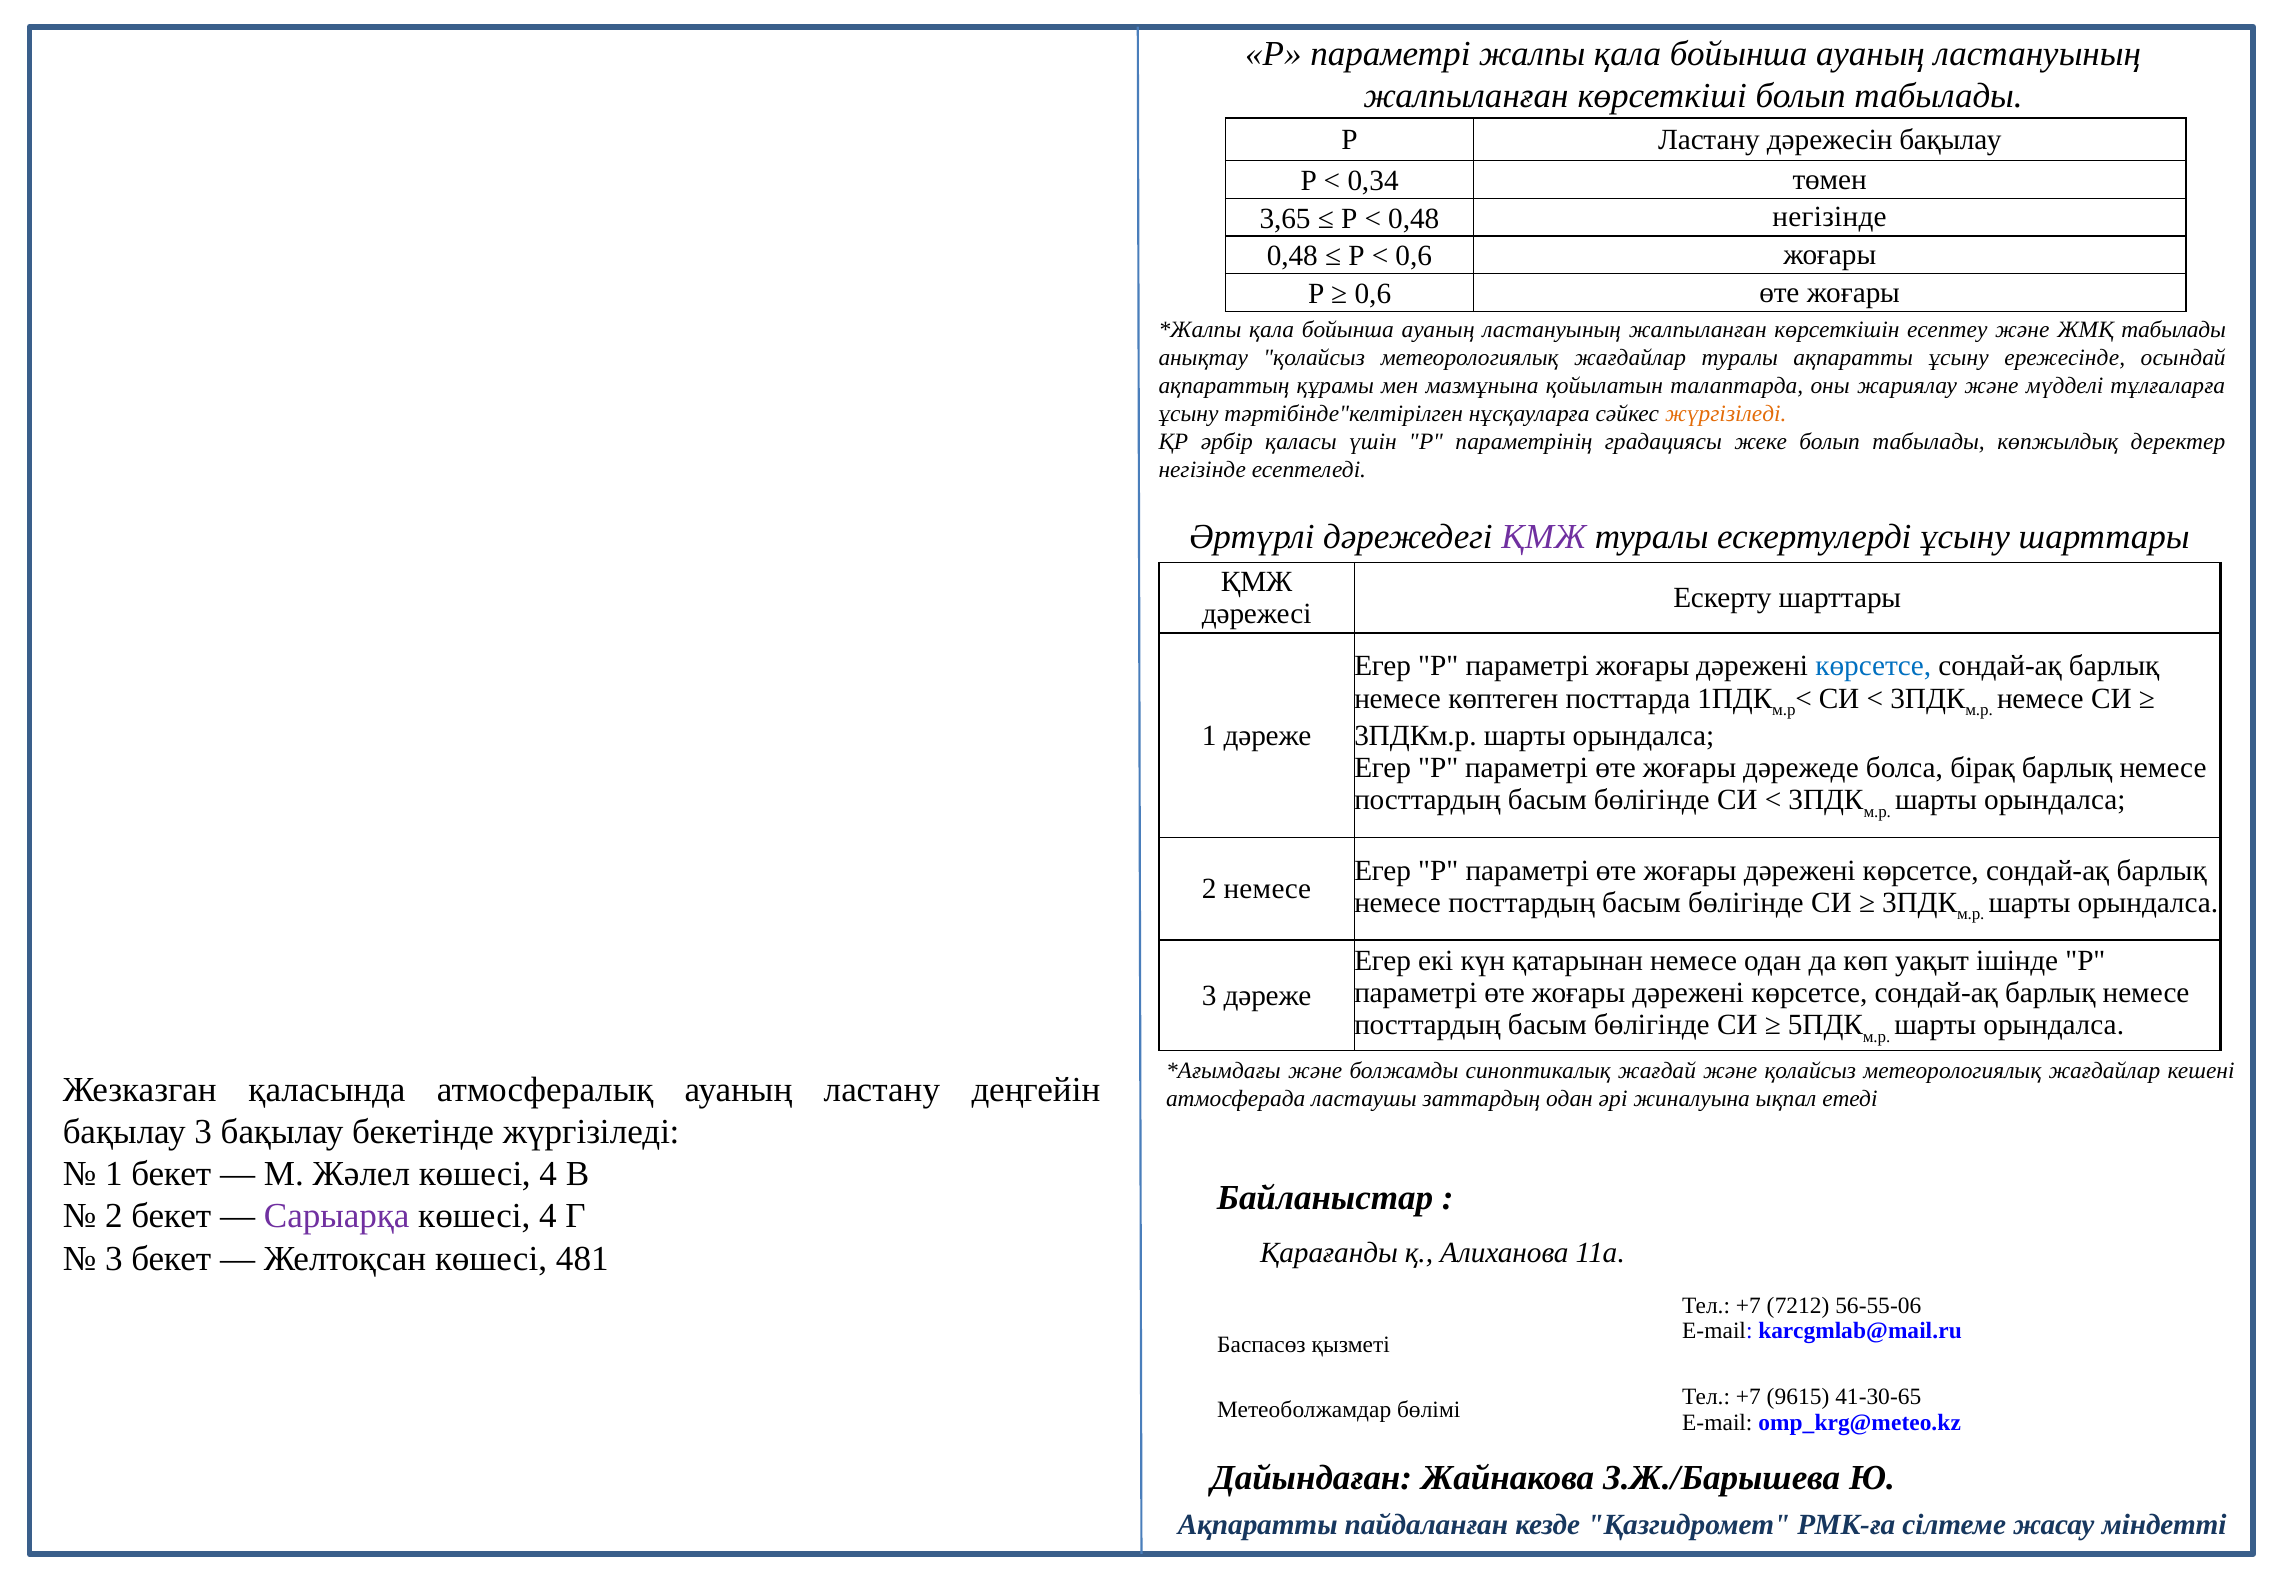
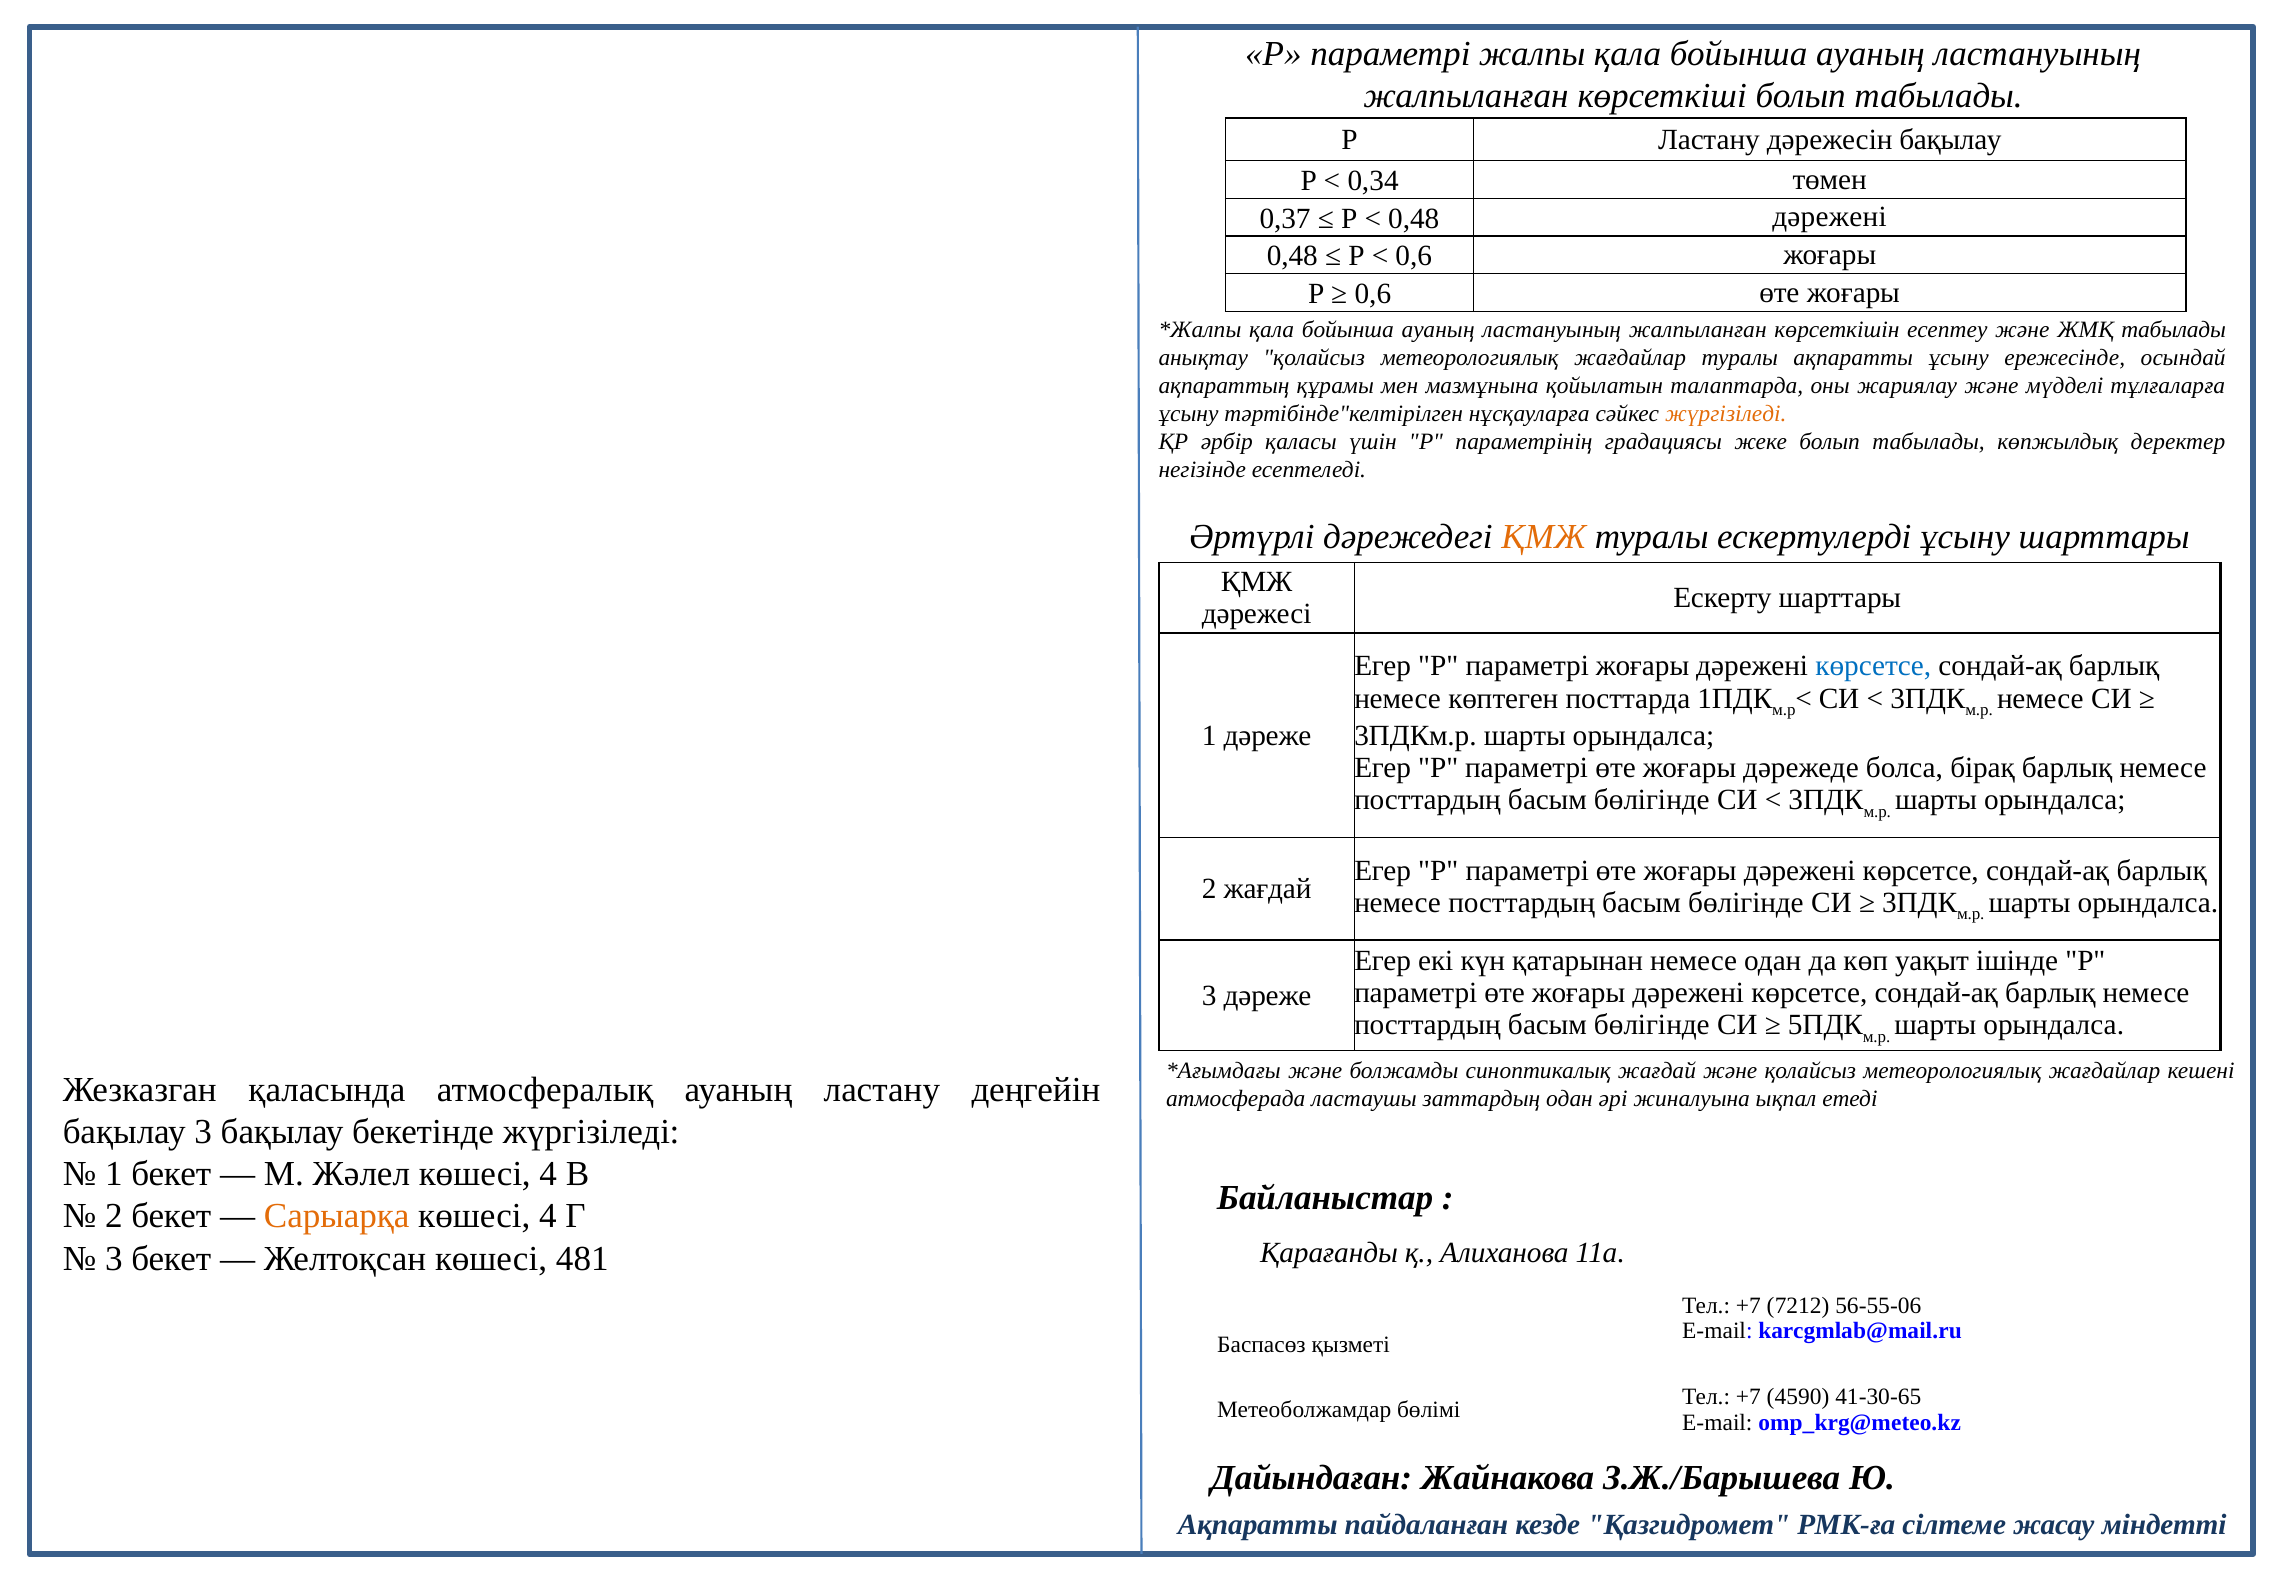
3,65: 3,65 -> 0,37 (1285, 218)
0,48 негізінде: негізінде -> дәрежені (1830, 217)
ҚМЖ colour: purple -> orange (1544, 536)
2 немесе: немесе -> жағдай (1267, 889)
Сарыарқа colour: purple -> orange (337, 1216)
9615: 9615 -> 4590 (1798, 1396)
